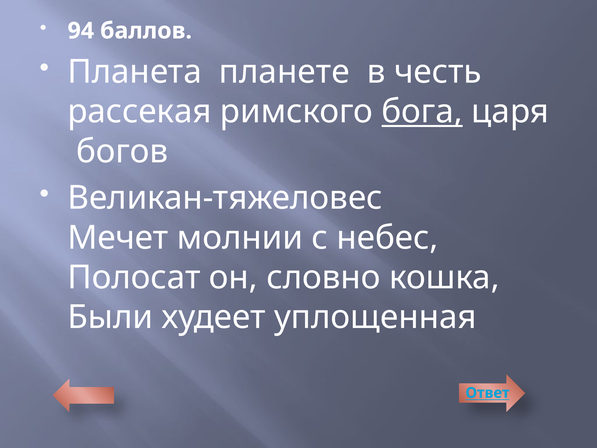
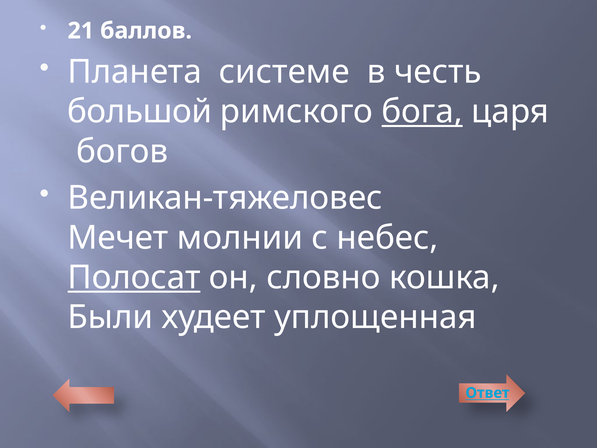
94: 94 -> 21 (81, 31)
планете: планете -> системе (284, 72)
рассекая: рассекая -> большой (140, 112)
Полосат underline: none -> present (134, 277)
